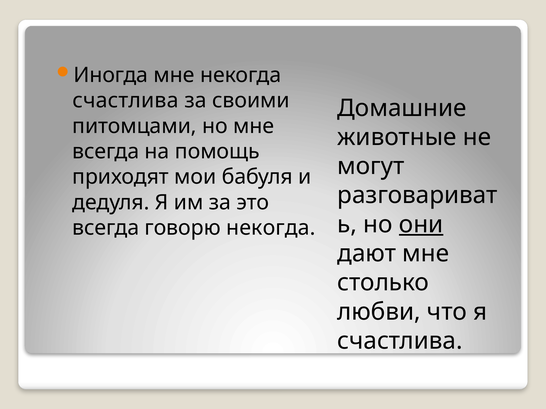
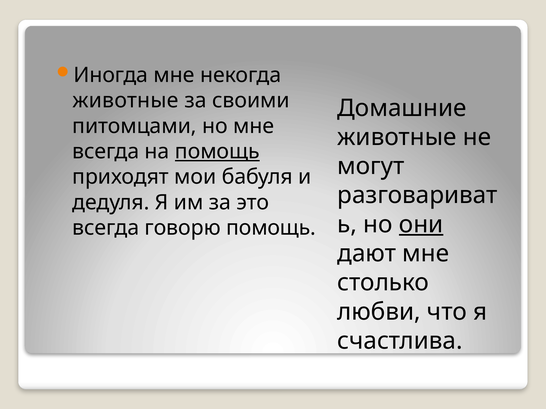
счастлива: счастлива -> животные (126, 101)
помощь underline: none -> present (217, 152)
говорю некогда: некогда -> помощь (271, 228)
